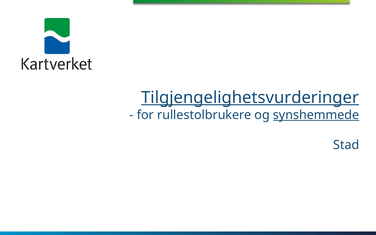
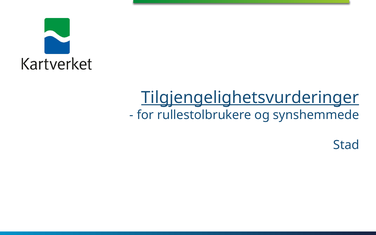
synshemmede underline: present -> none (316, 115)
